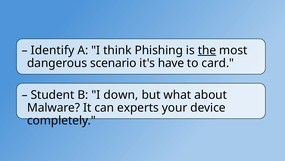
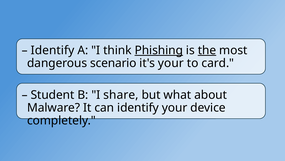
Phishing underline: none -> present (159, 50)
it's have: have -> your (171, 63)
down: down -> share (121, 94)
can experts: experts -> identify (138, 107)
